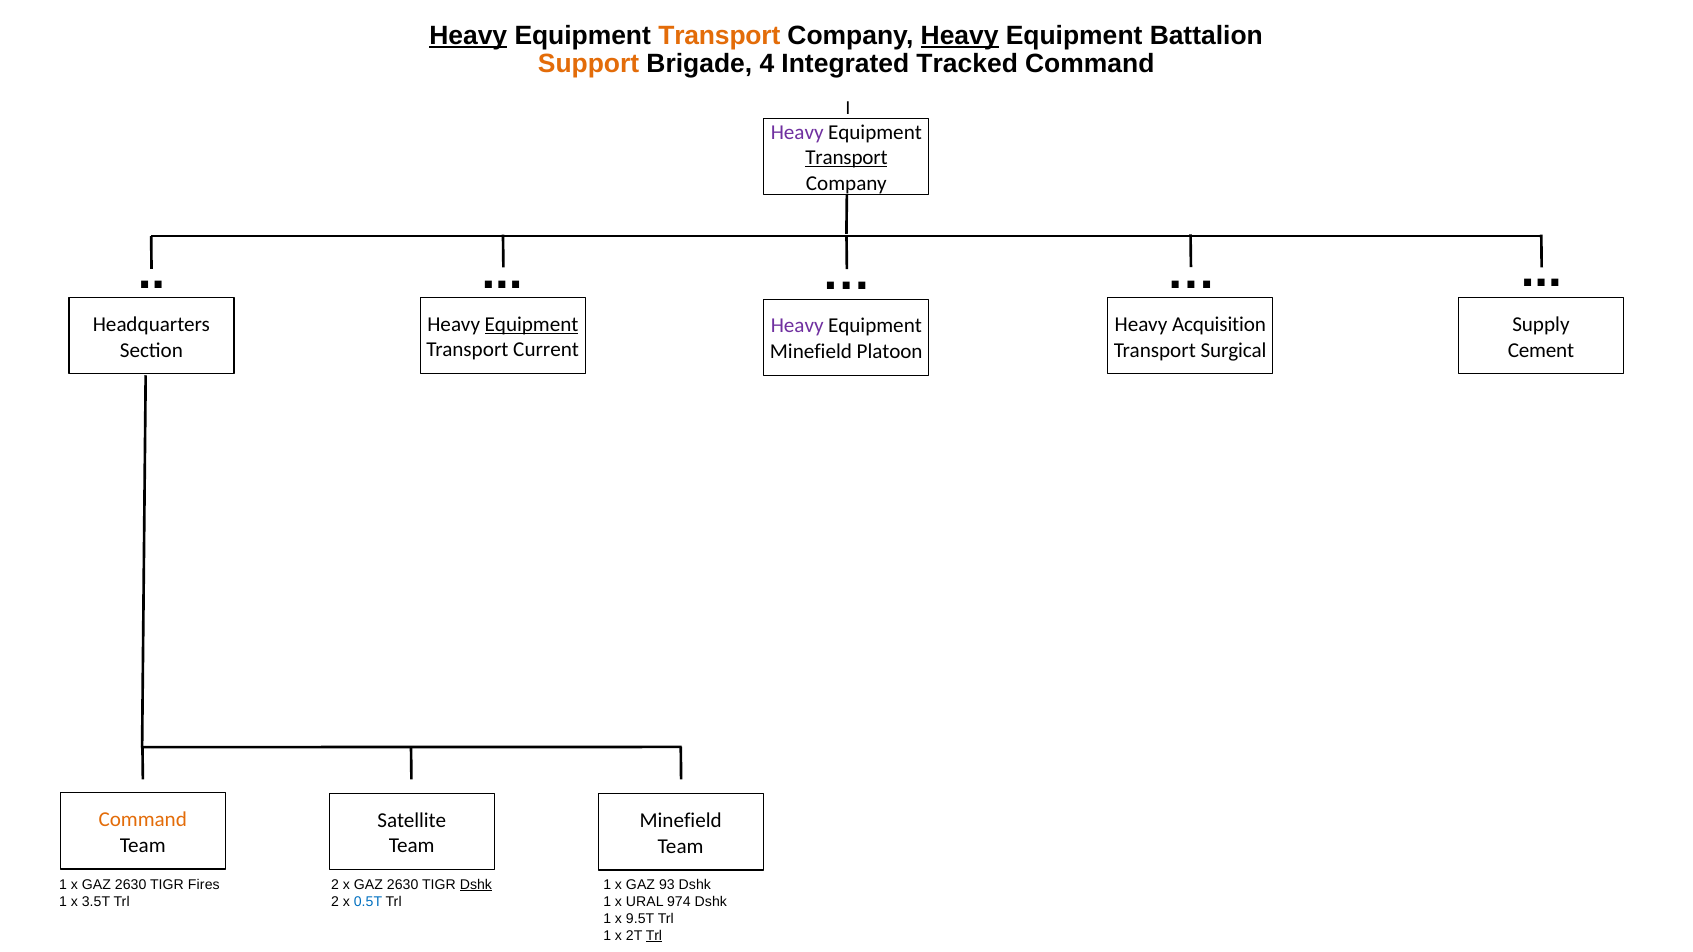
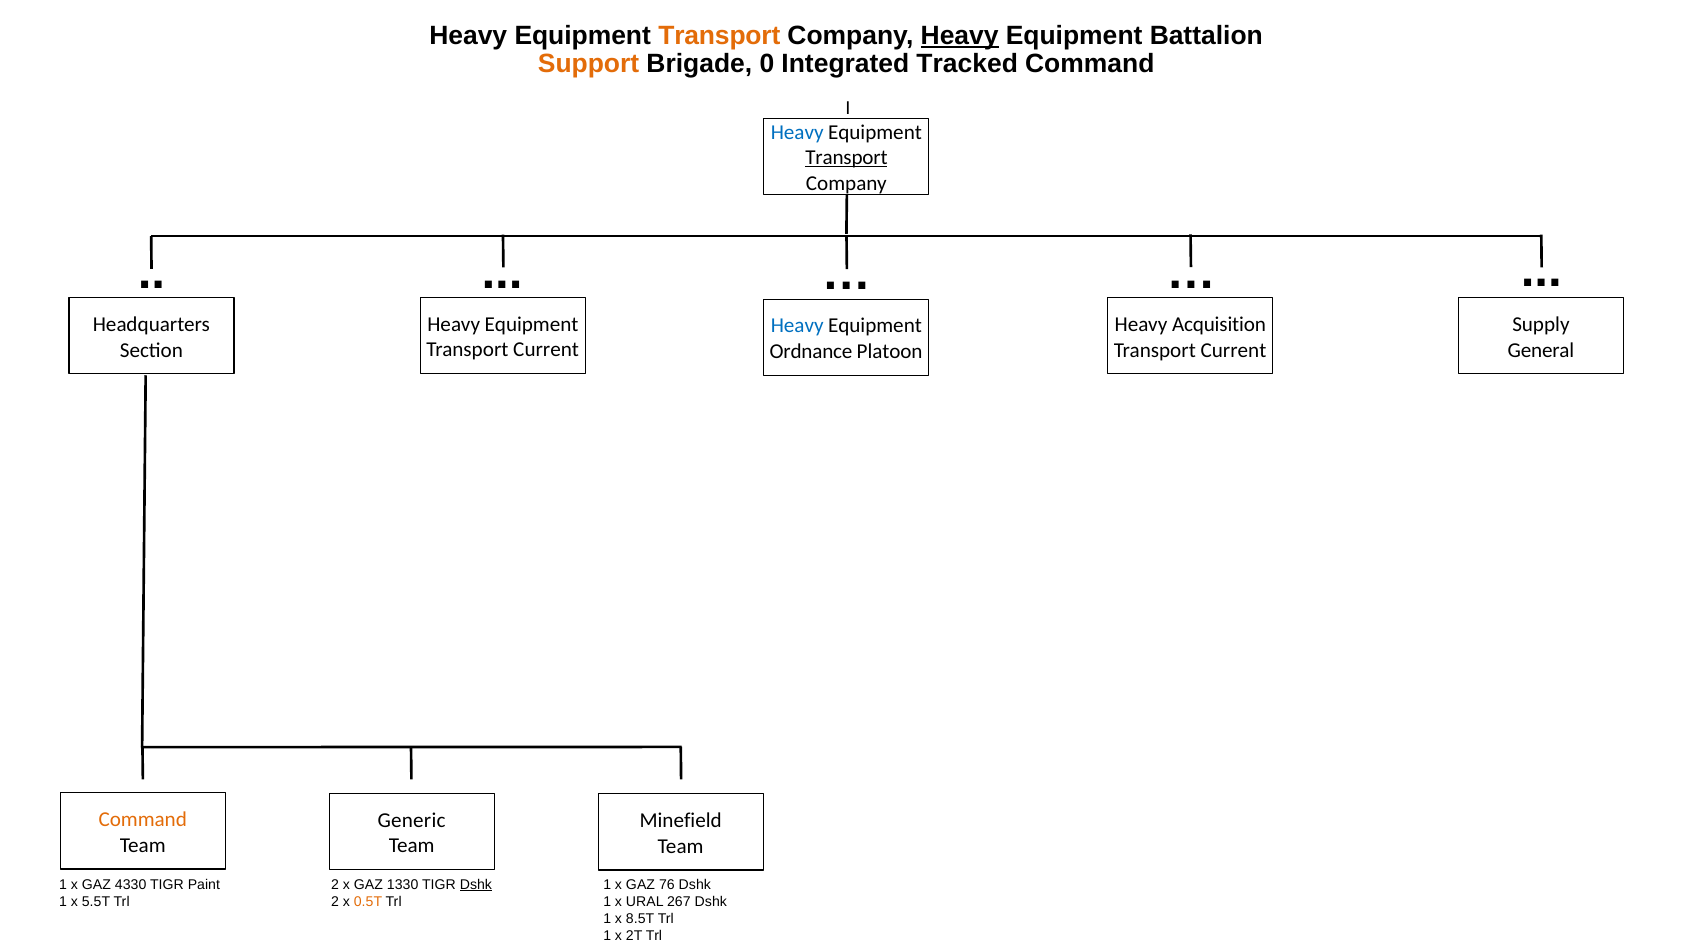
Heavy underline: present -> none (468, 36)
4: 4 -> 0 (767, 64)
Heavy colour: purple -> blue (797, 132)
Equipment underline: present -> none (532, 324)
Heavy colour: purple -> blue (797, 326)
Surgical: Surgical -> Current (1234, 350)
Cement: Cement -> General (1541, 350)
Minefield: Minefield -> Ordnance (811, 351)
Satellite: Satellite -> Generic (412, 820)
1 x GAZ 2630: 2630 -> 4330 (131, 885)
Fires: Fires -> Paint (204, 885)
2 x GAZ 2630: 2630 -> 1330 (403, 885)
93: 93 -> 76 (667, 885)
3.5T: 3.5T -> 5.5T (96, 902)
0.5T colour: blue -> orange (368, 902)
974: 974 -> 267 (679, 902)
9.5T: 9.5T -> 8.5T (640, 919)
Trl underline: present -> none (654, 936)
